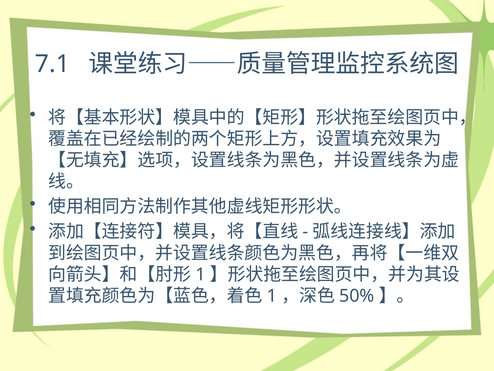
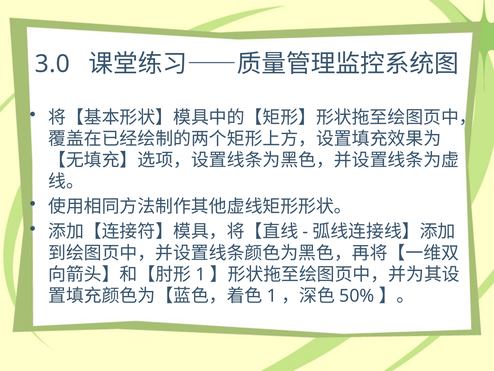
7.1: 7.1 -> 3.0 (52, 64)
